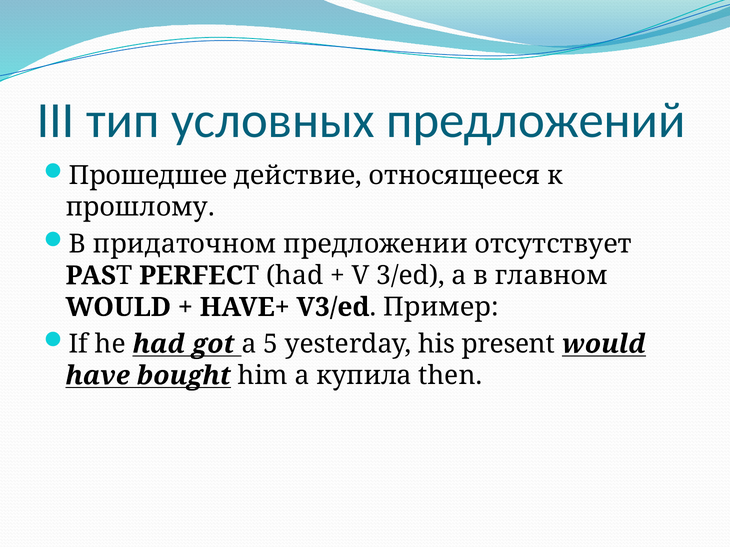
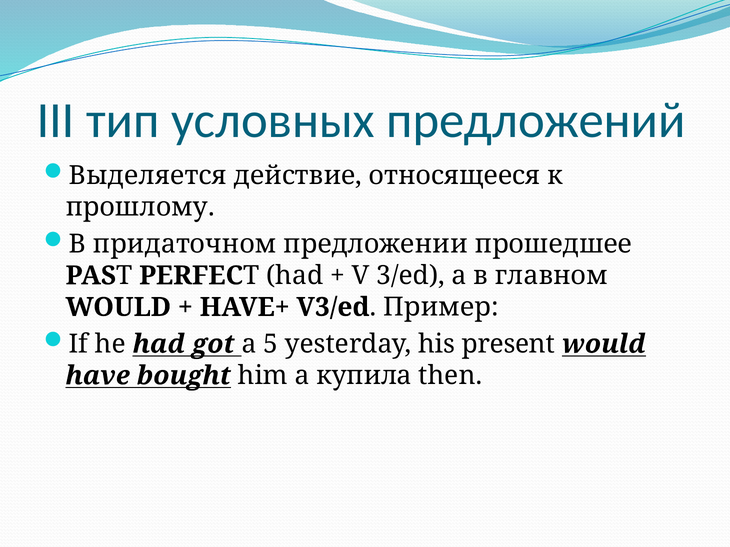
Прошедшее: Прошедшее -> Выделяется (148, 176)
отсутствует: отсутствует -> прошедшее (553, 244)
